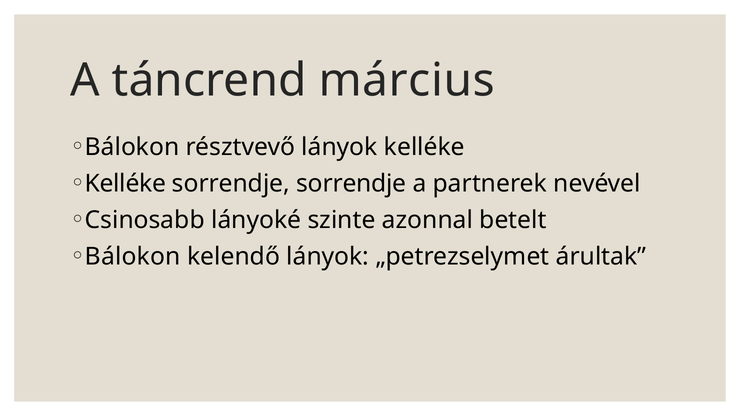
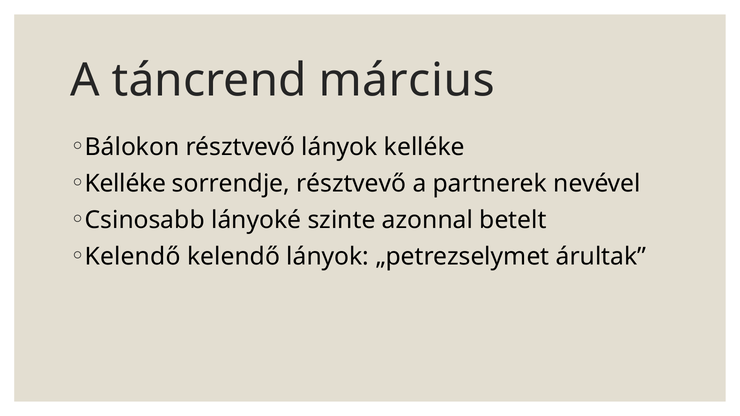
sorrendje sorrendje: sorrendje -> résztvevő (351, 184)
Bálokon: Bálokon -> Kelendő (133, 257)
